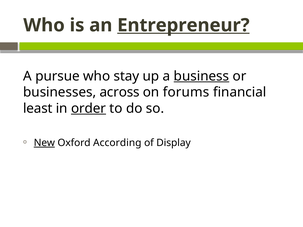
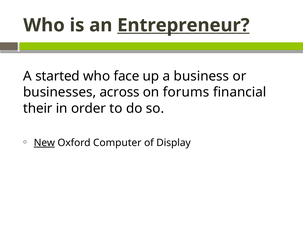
pursue: pursue -> started (58, 76)
stay: stay -> face (126, 76)
business underline: present -> none (201, 76)
least: least -> their (38, 108)
order underline: present -> none (89, 108)
According: According -> Computer (117, 143)
